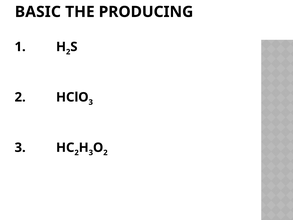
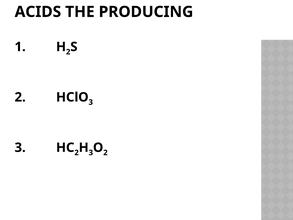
BASIC: BASIC -> ACIDS (38, 12)
